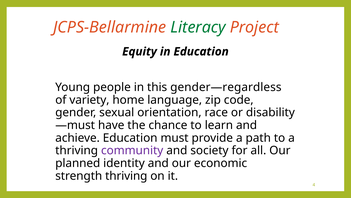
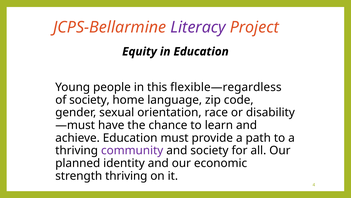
Literacy colour: green -> purple (198, 27)
gender—regardless: gender—regardless -> flexible—regardless (226, 87)
of variety: variety -> society (89, 100)
